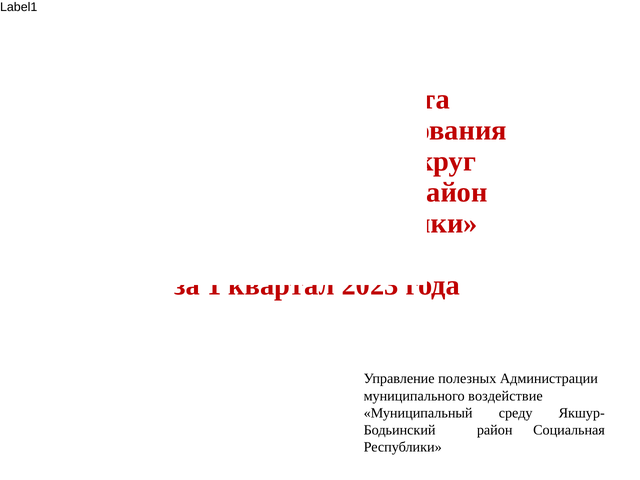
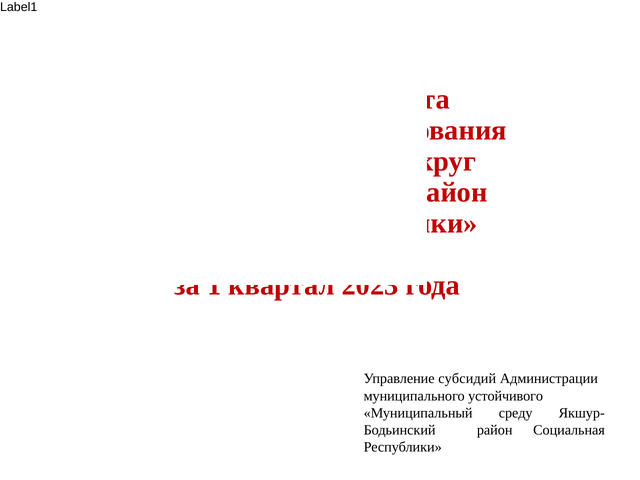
полезных: полезных -> субсидий (467, 379)
воздействие: воздействие -> устойчивого (506, 396)
